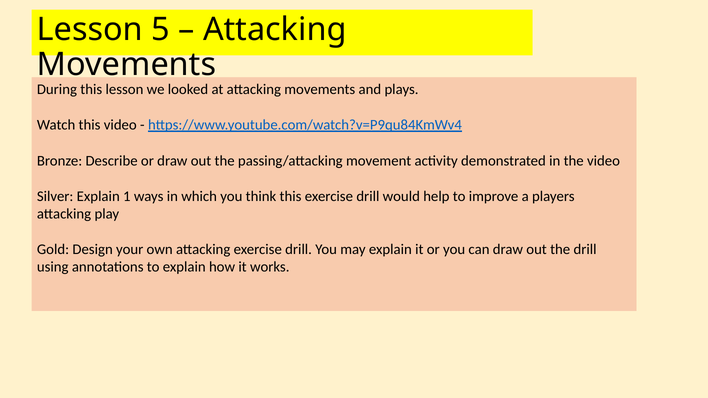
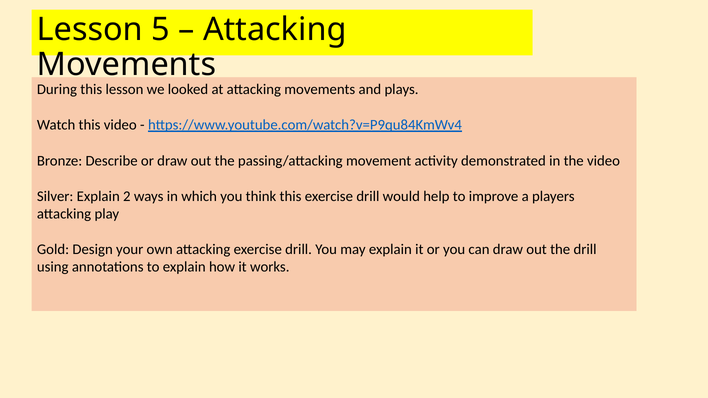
1: 1 -> 2 (127, 196)
